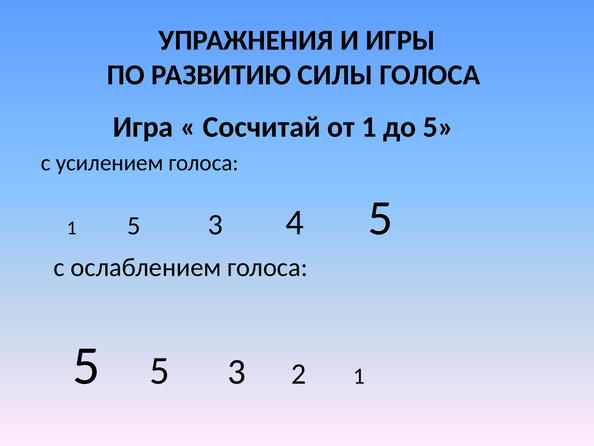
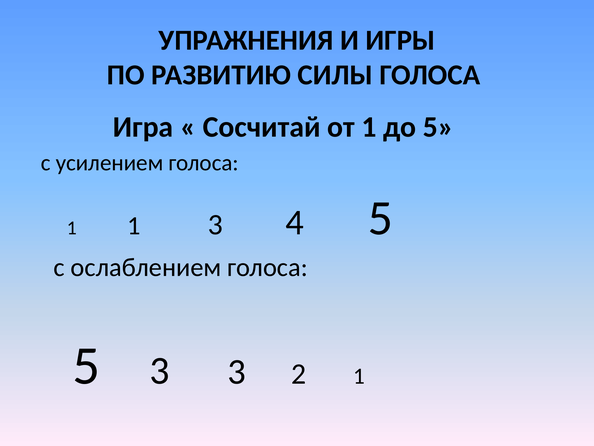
1 5: 5 -> 1 (134, 226)
5 5: 5 -> 3 (159, 370)
